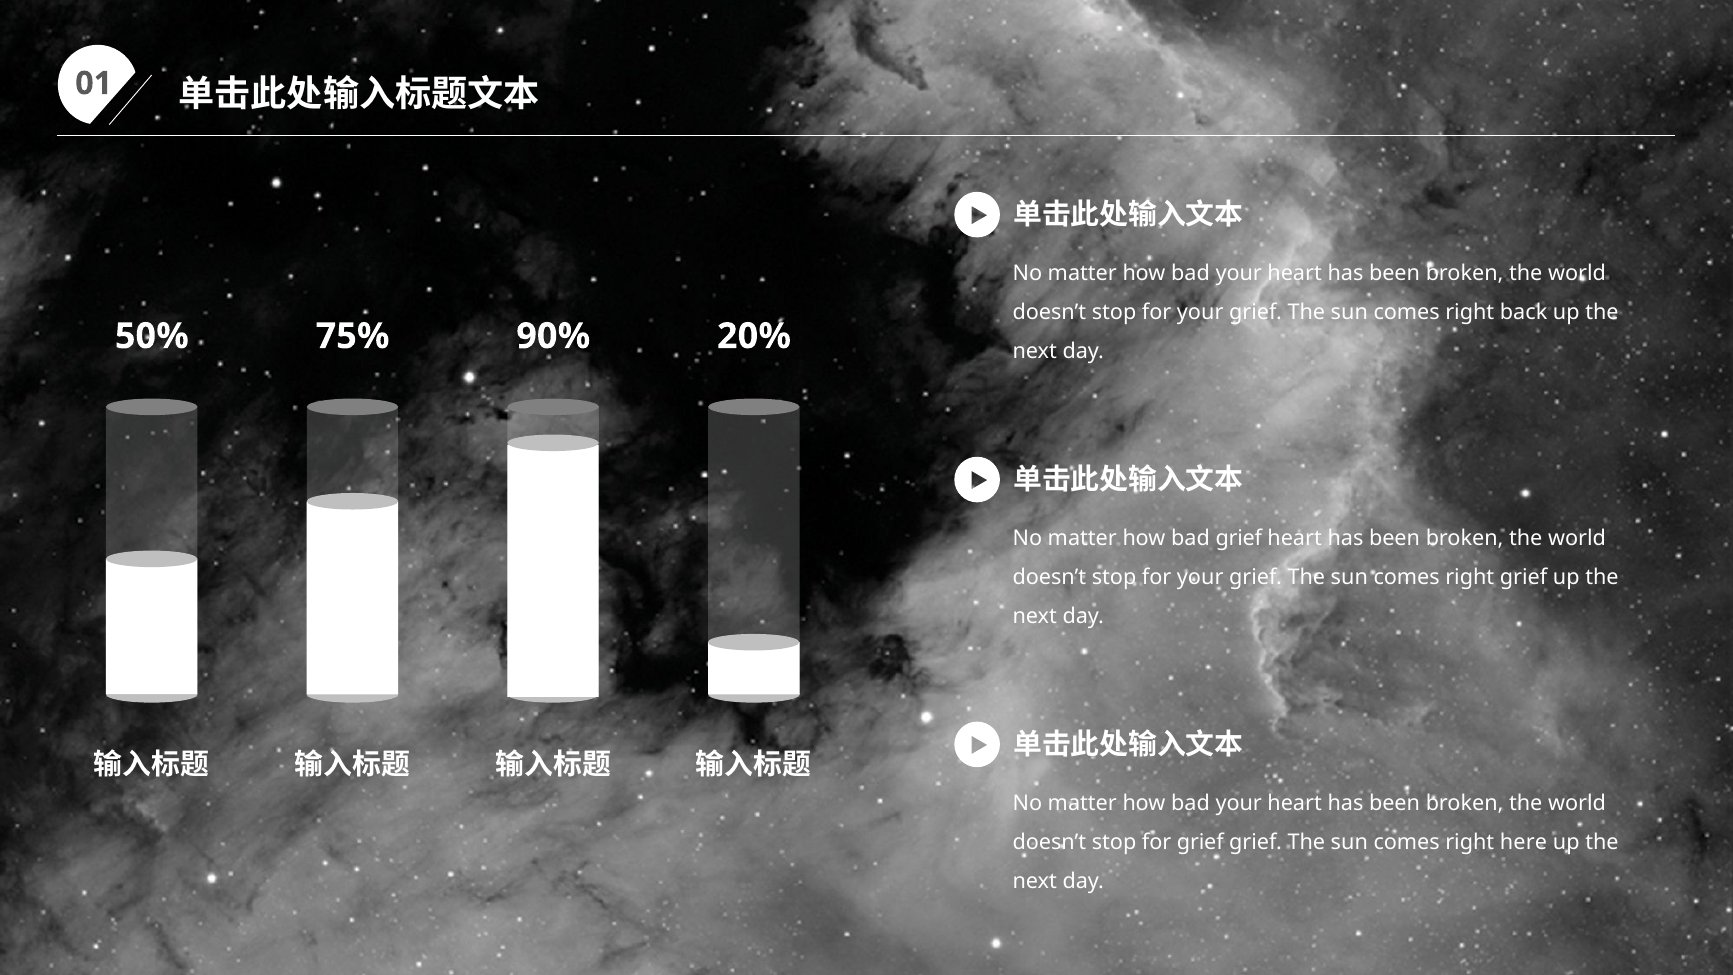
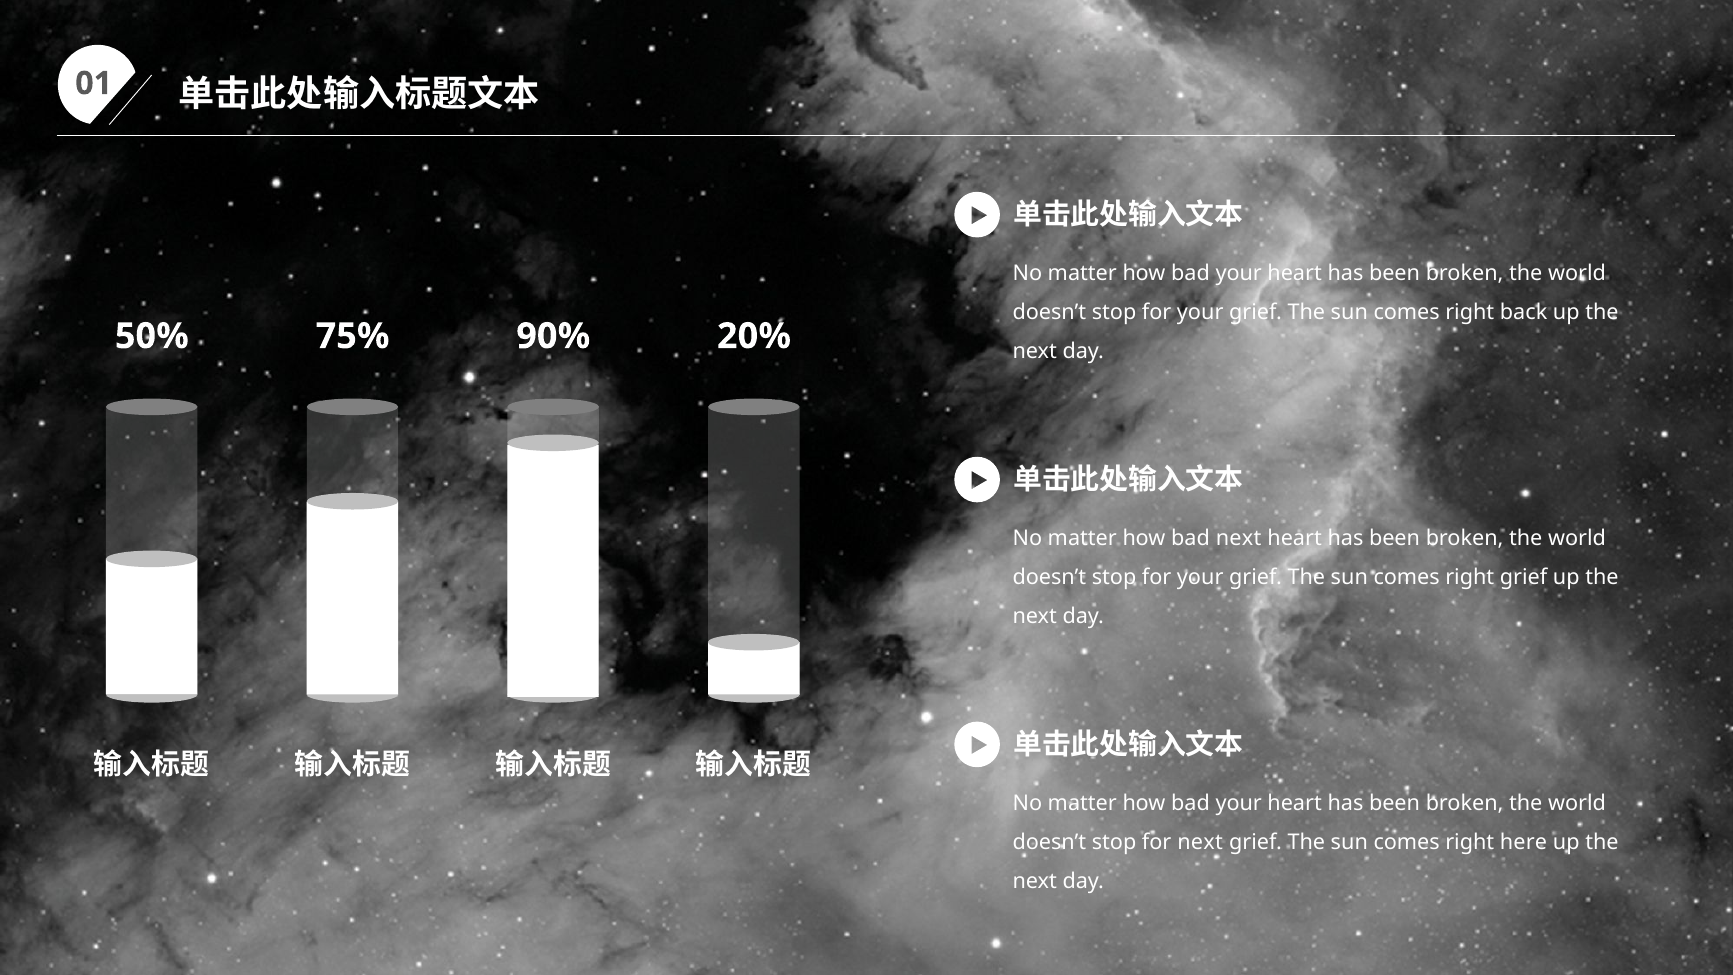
bad grief: grief -> next (1239, 538)
for grief: grief -> next (1200, 842)
